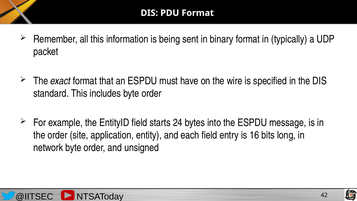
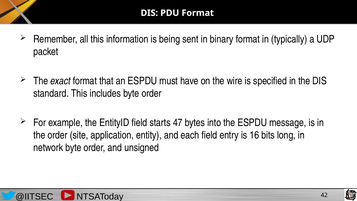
24: 24 -> 47 (178, 123)
